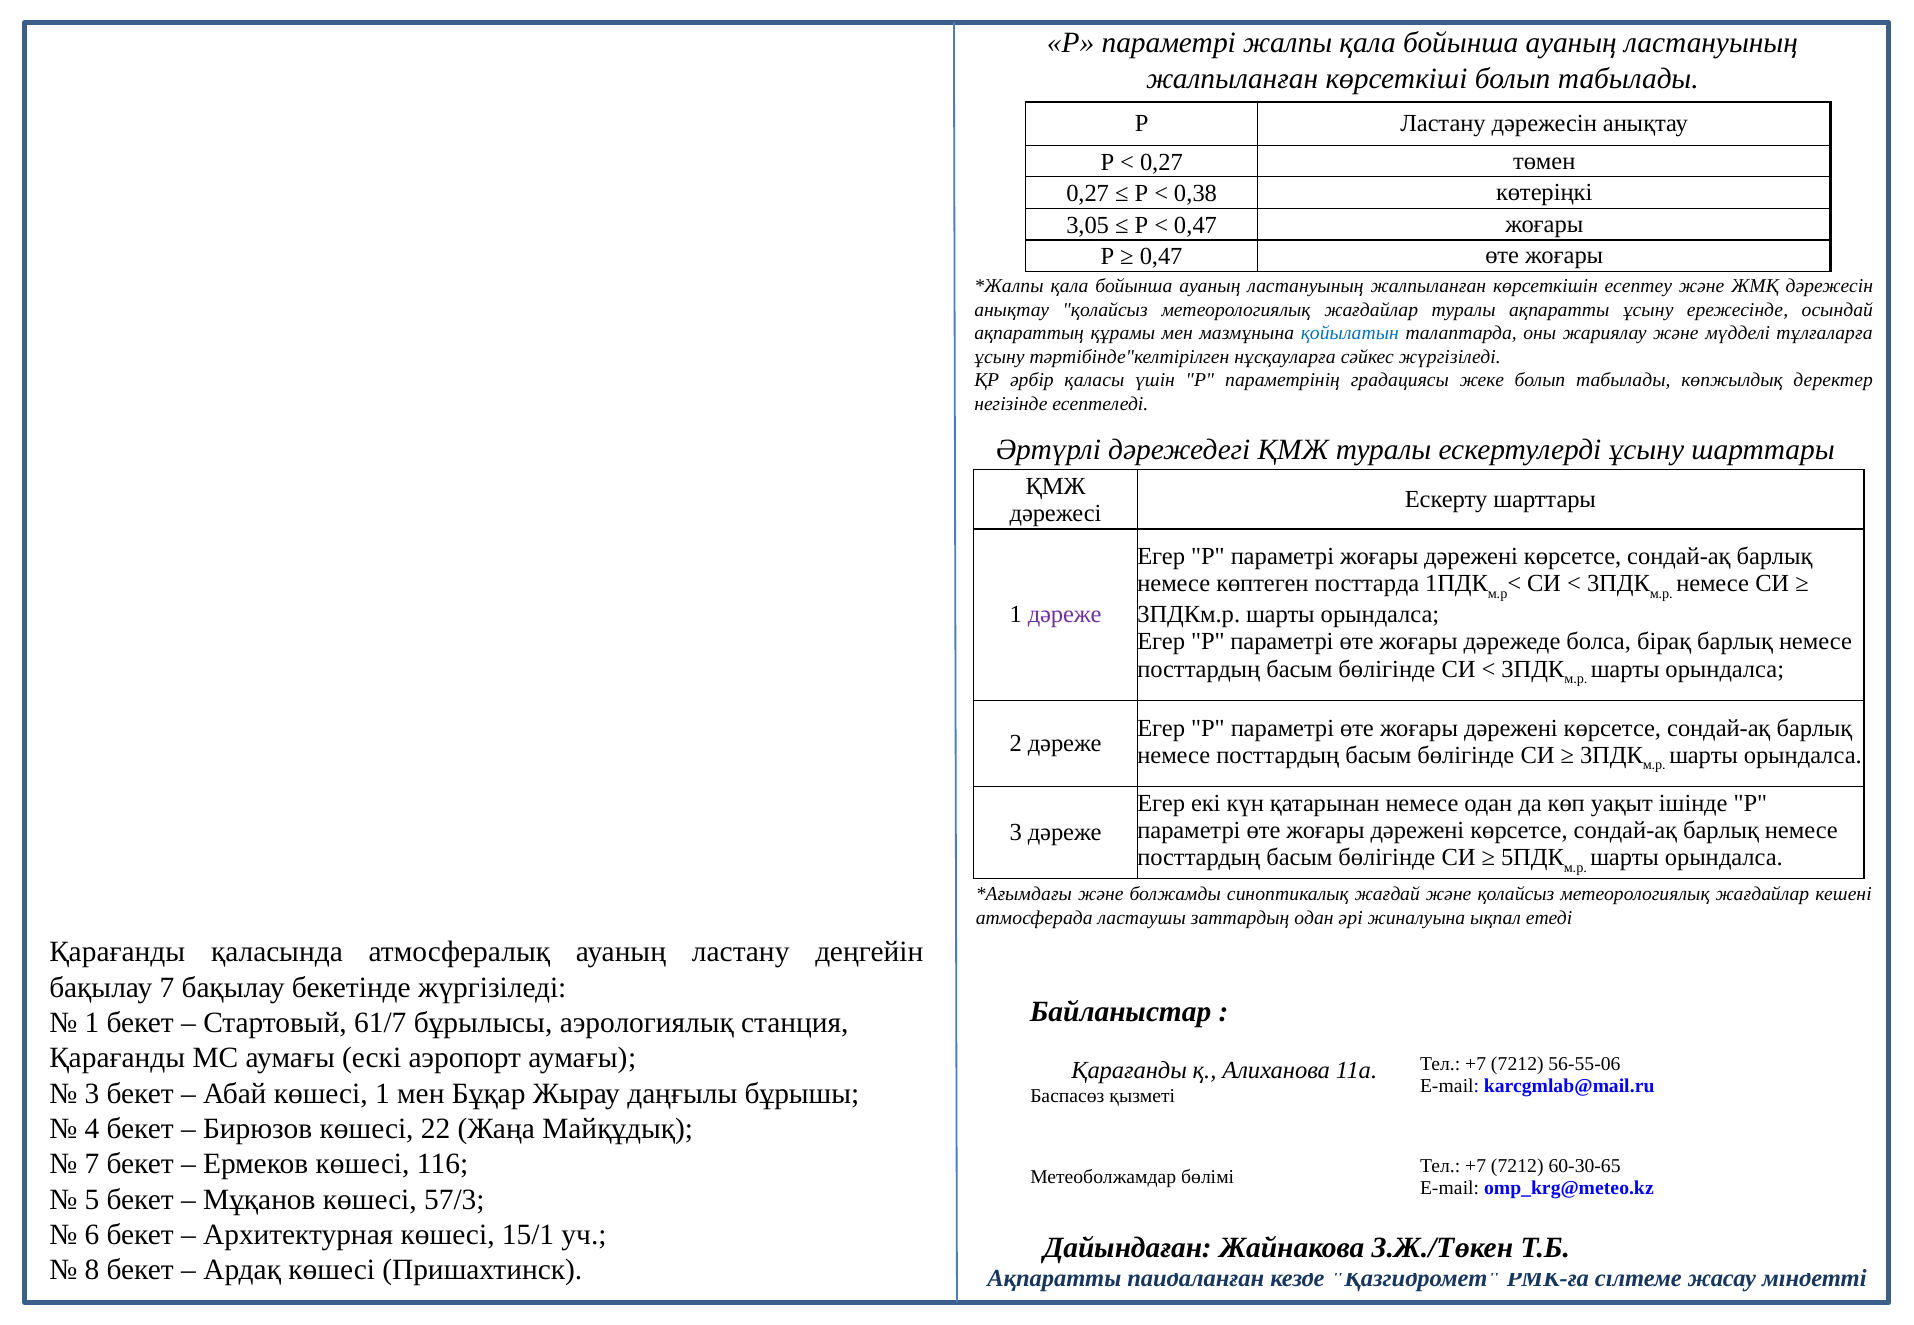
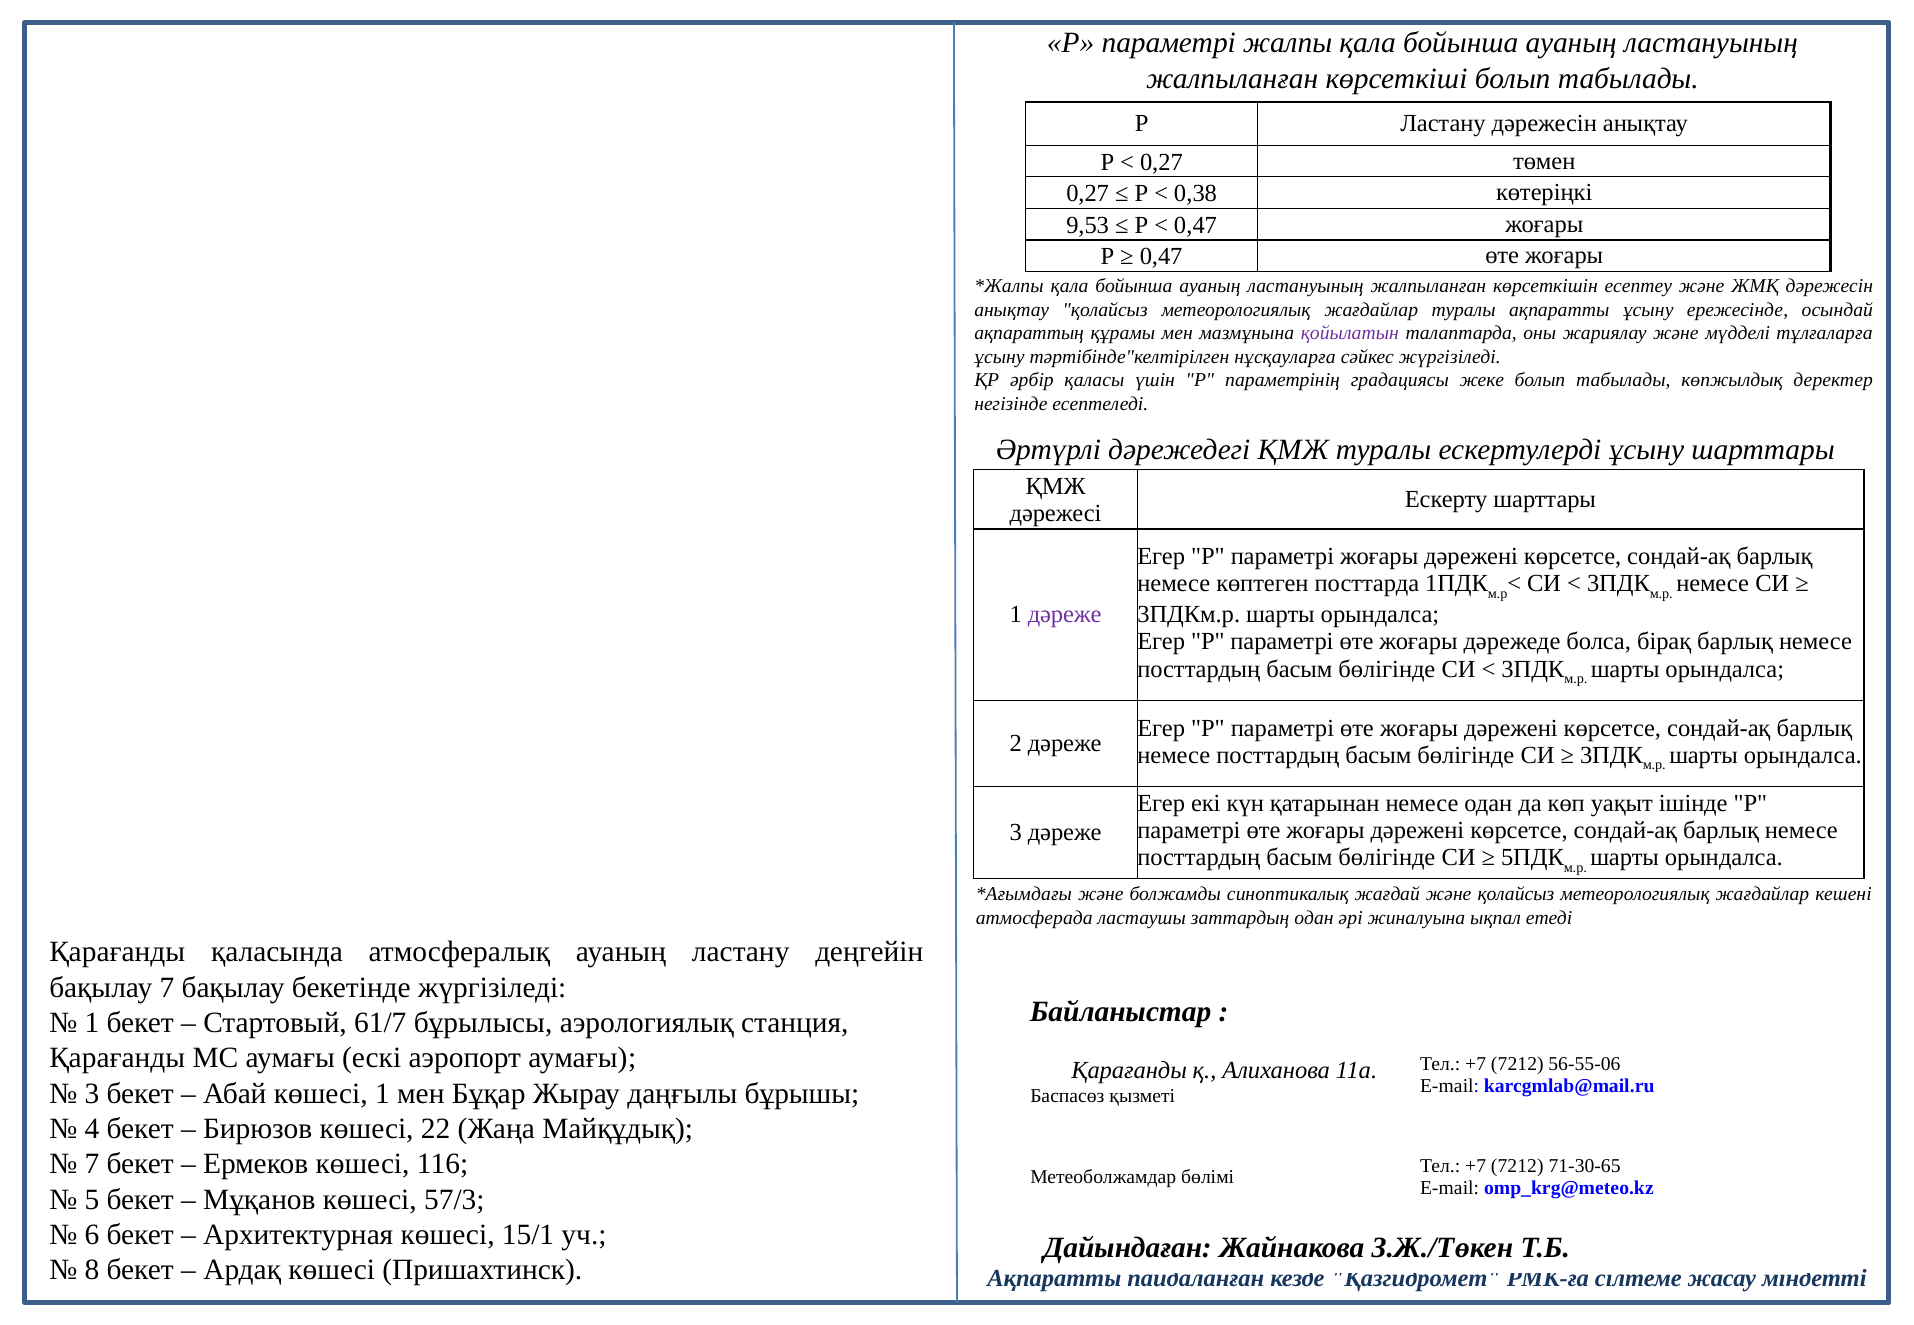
3,05: 3,05 -> 9,53 (1088, 225)
қойылатын colour: blue -> purple (1350, 333)
60-30-65: 60-30-65 -> 71-30-65 (1585, 1166)
